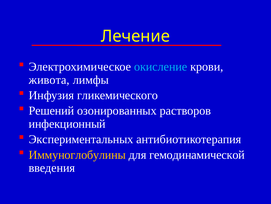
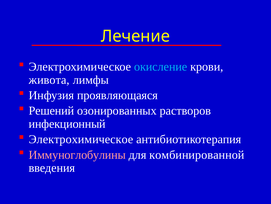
гликемического: гликемического -> проявляющаяся (118, 95)
Экспериментальных: Экспериментальных -> Электрохимическое (81, 139)
Иммуноглобулины colour: yellow -> pink (77, 154)
гемодинамической: гемодинамической -> комбинированной (197, 154)
